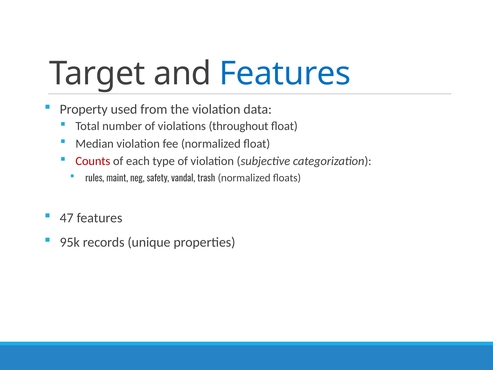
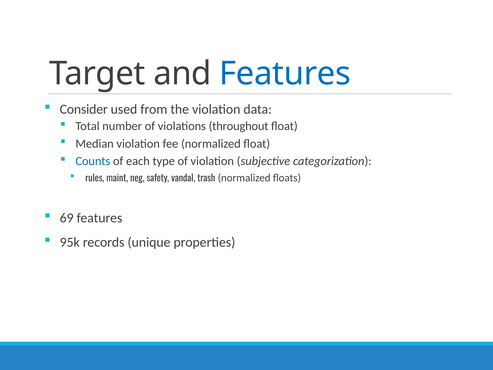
Property: Property -> Consider (84, 109)
Counts colour: red -> blue (93, 161)
47: 47 -> 69 (67, 218)
